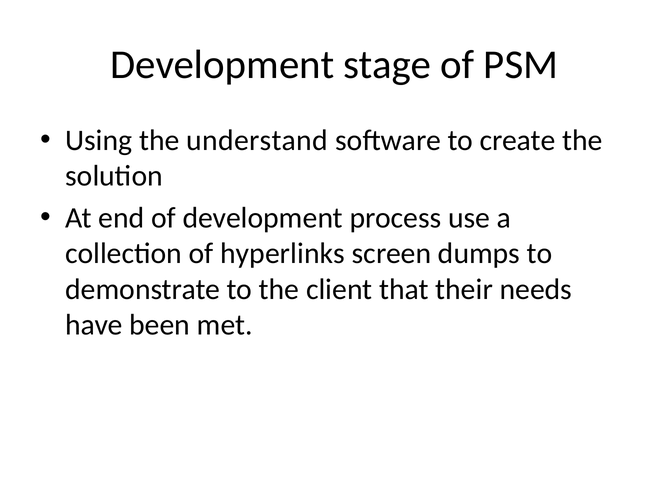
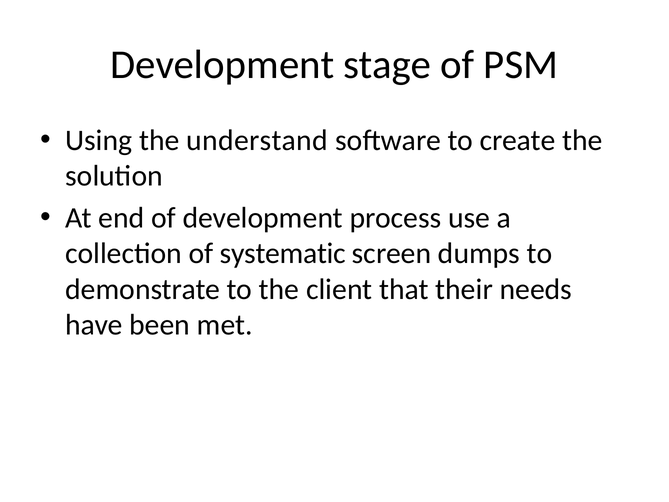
hyperlinks: hyperlinks -> systematic (283, 253)
